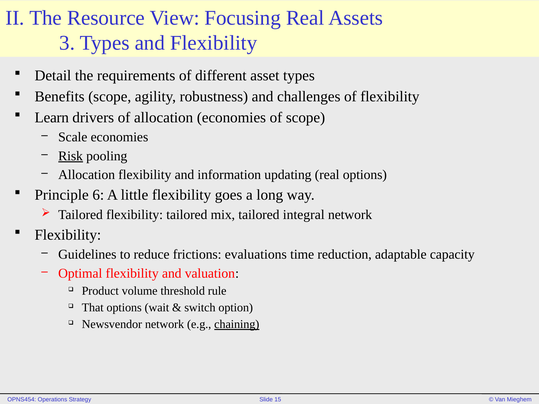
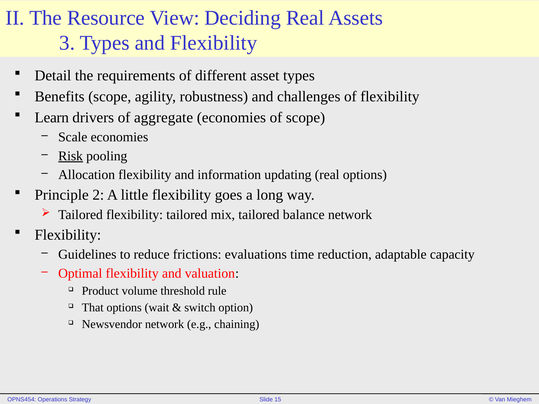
Focusing: Focusing -> Deciding (243, 18)
of allocation: allocation -> aggregate (164, 118)
6: 6 -> 2 (98, 195)
integral: integral -> balance (304, 215)
chaining underline: present -> none (237, 325)
